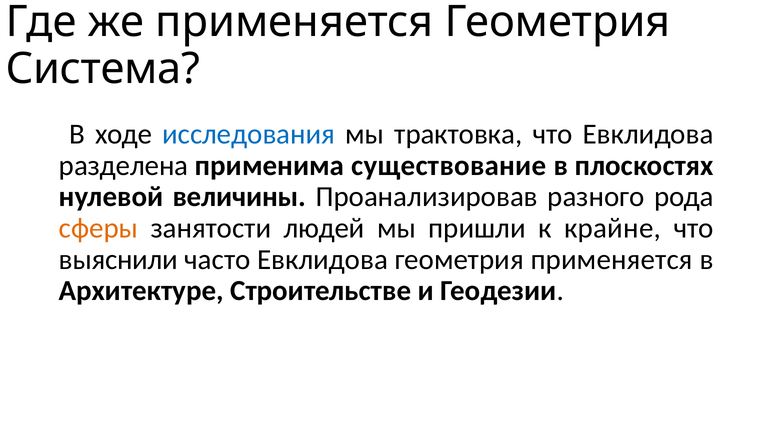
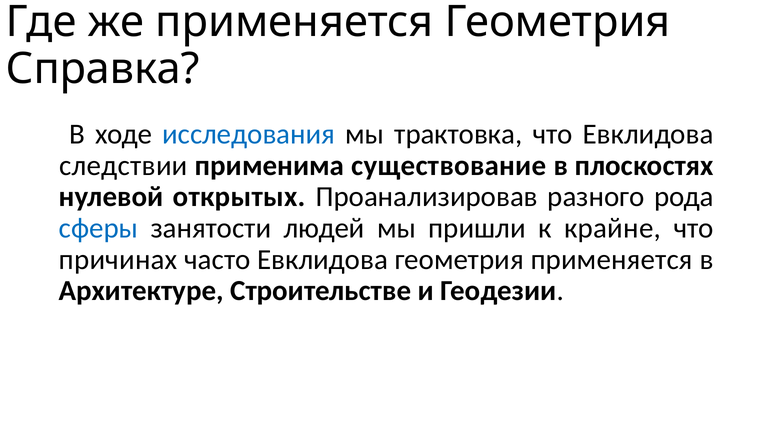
Система: Система -> Справка (103, 69)
разделена: разделена -> следствии (123, 165)
величины: величины -> открытых (239, 197)
сферы colour: orange -> blue (99, 228)
выяснили: выяснили -> причинах (118, 259)
